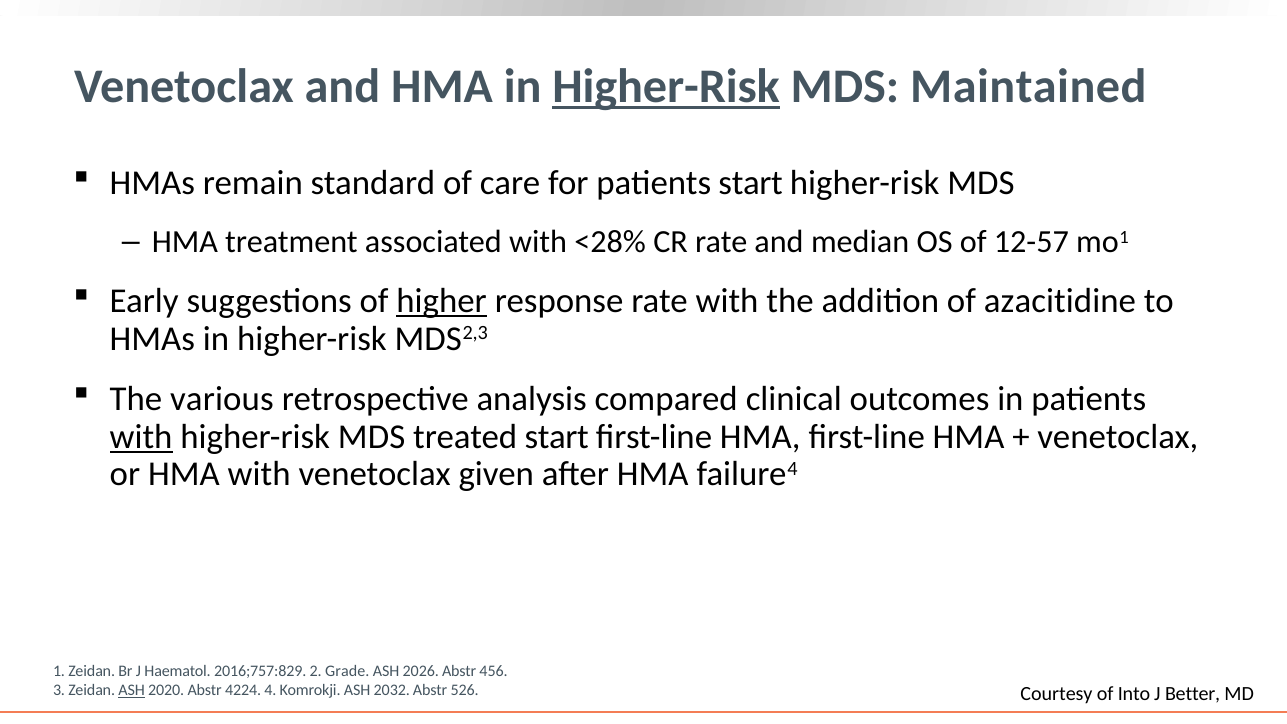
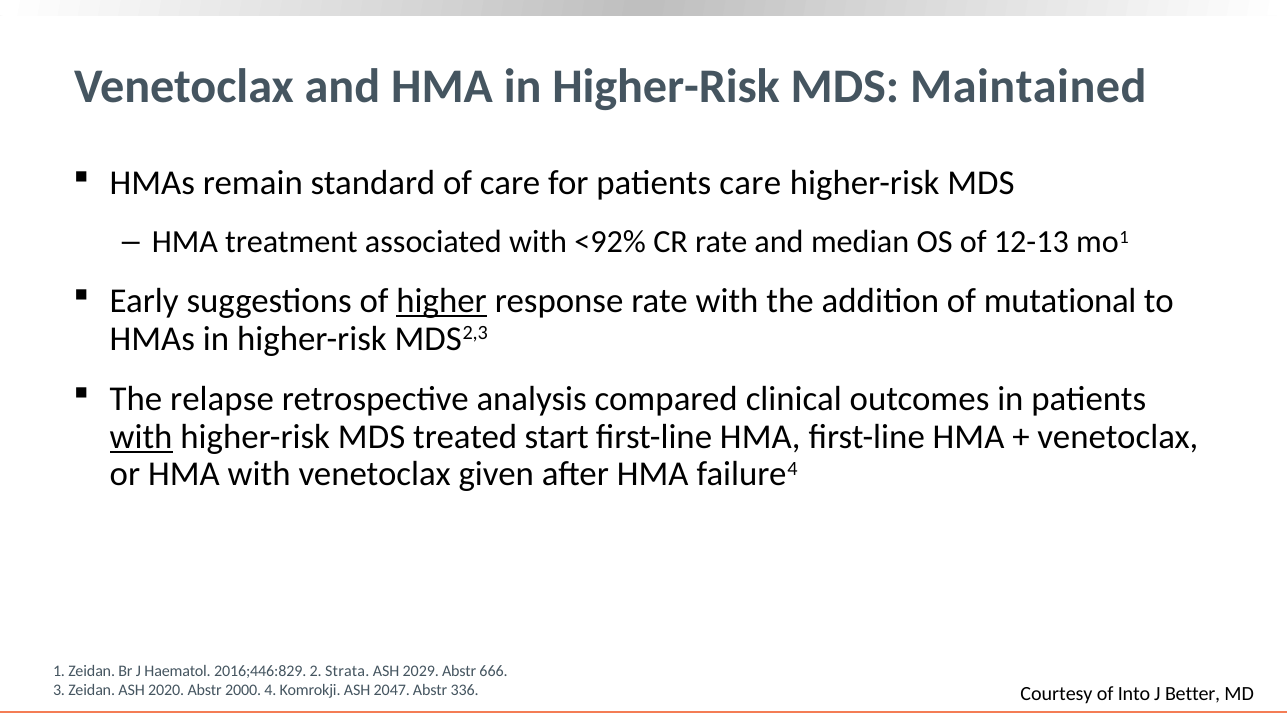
Higher-Risk underline: present -> none (666, 87)
patients start: start -> care (750, 183)
<28%: <28% -> <92% (610, 242)
12-57: 12-57 -> 12-13 (1031, 242)
azacitidine: azacitidine -> mutational (1060, 301)
various: various -> relapse (222, 399)
2016;757:829: 2016;757:829 -> 2016;446:829 (260, 671)
Grade: Grade -> Strata (347, 671)
2026: 2026 -> 2029 (421, 671)
456: 456 -> 666 (494, 671)
ASH underline: present -> none (132, 690)
4224: 4224 -> 2000 (243, 690)
2032: 2032 -> 2047 (392, 690)
526: 526 -> 336 (465, 690)
